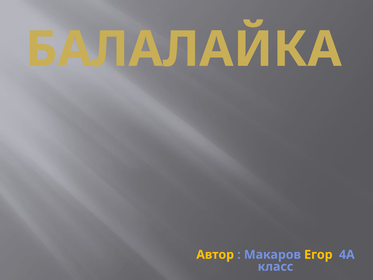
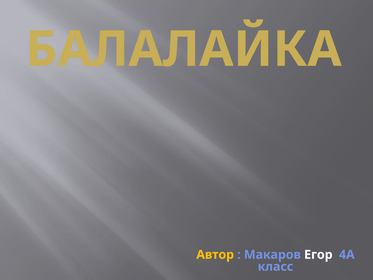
Егор colour: yellow -> white (318, 254)
